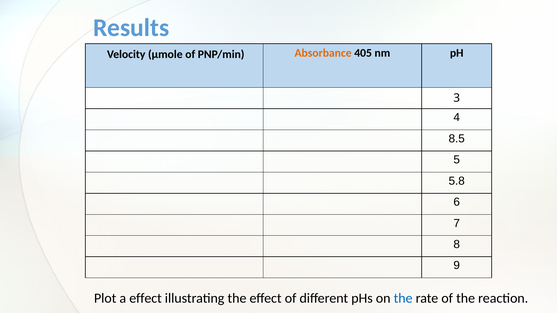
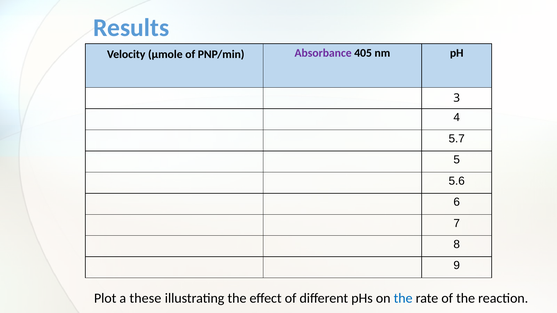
Absorbance colour: orange -> purple (323, 53)
8.5: 8.5 -> 5.7 (457, 139)
5.8: 5.8 -> 5.6 (457, 181)
a effect: effect -> these (145, 299)
